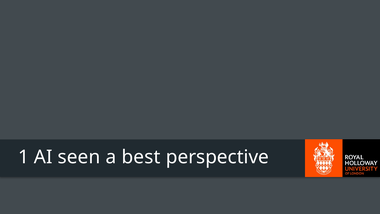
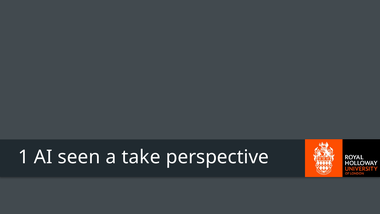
best: best -> take (141, 157)
